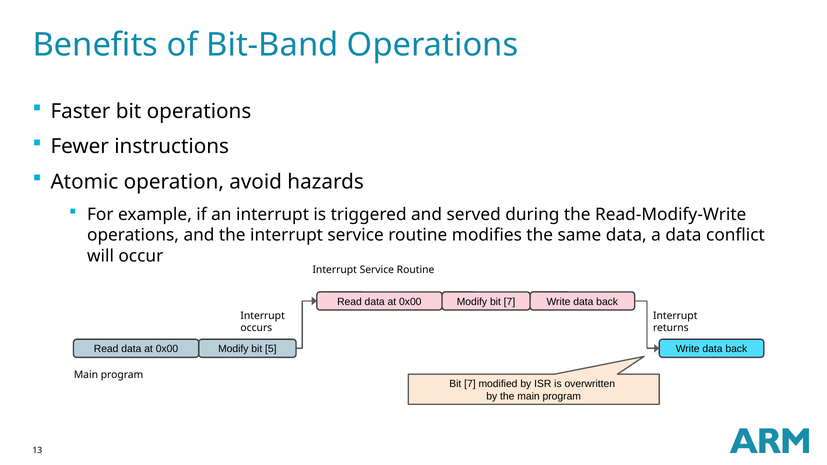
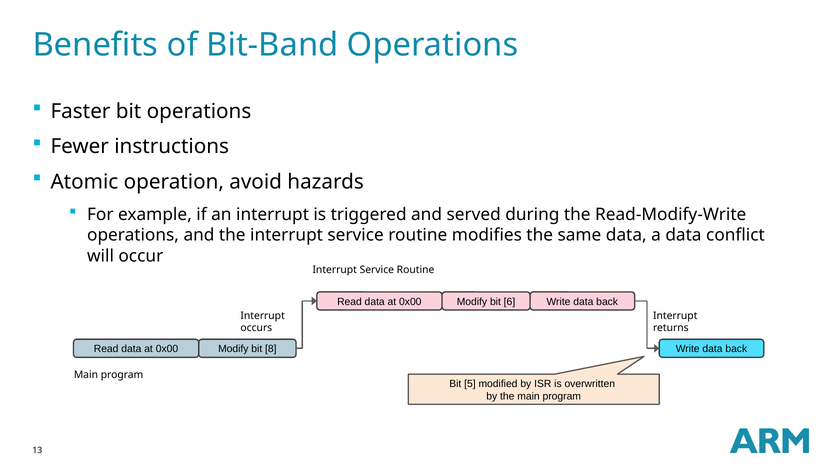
Modify bit 7: 7 -> 6 (509, 302)
5: 5 -> 8 (271, 349)
7: 7 -> 5 (470, 384)
